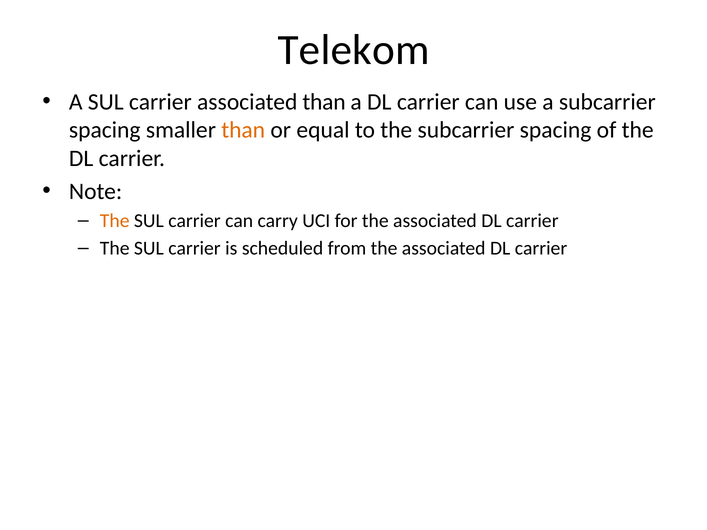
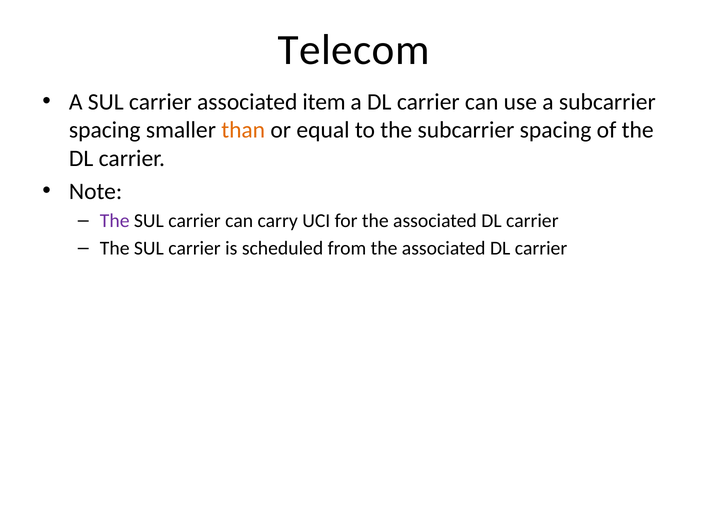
Telekom: Telekom -> Telecom (354, 50)
associated than: than -> item (324, 102)
The colour: orange -> purple (115, 221)
